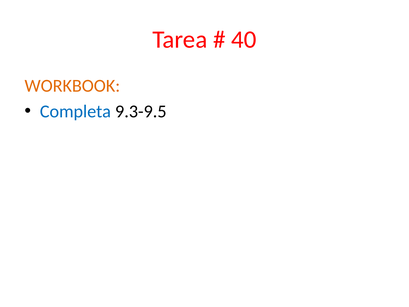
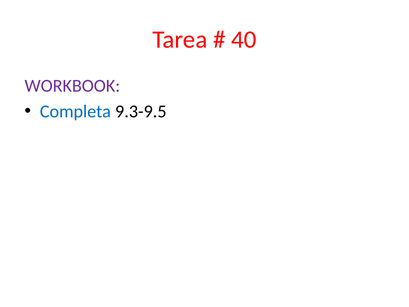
WORKBOOK colour: orange -> purple (72, 86)
